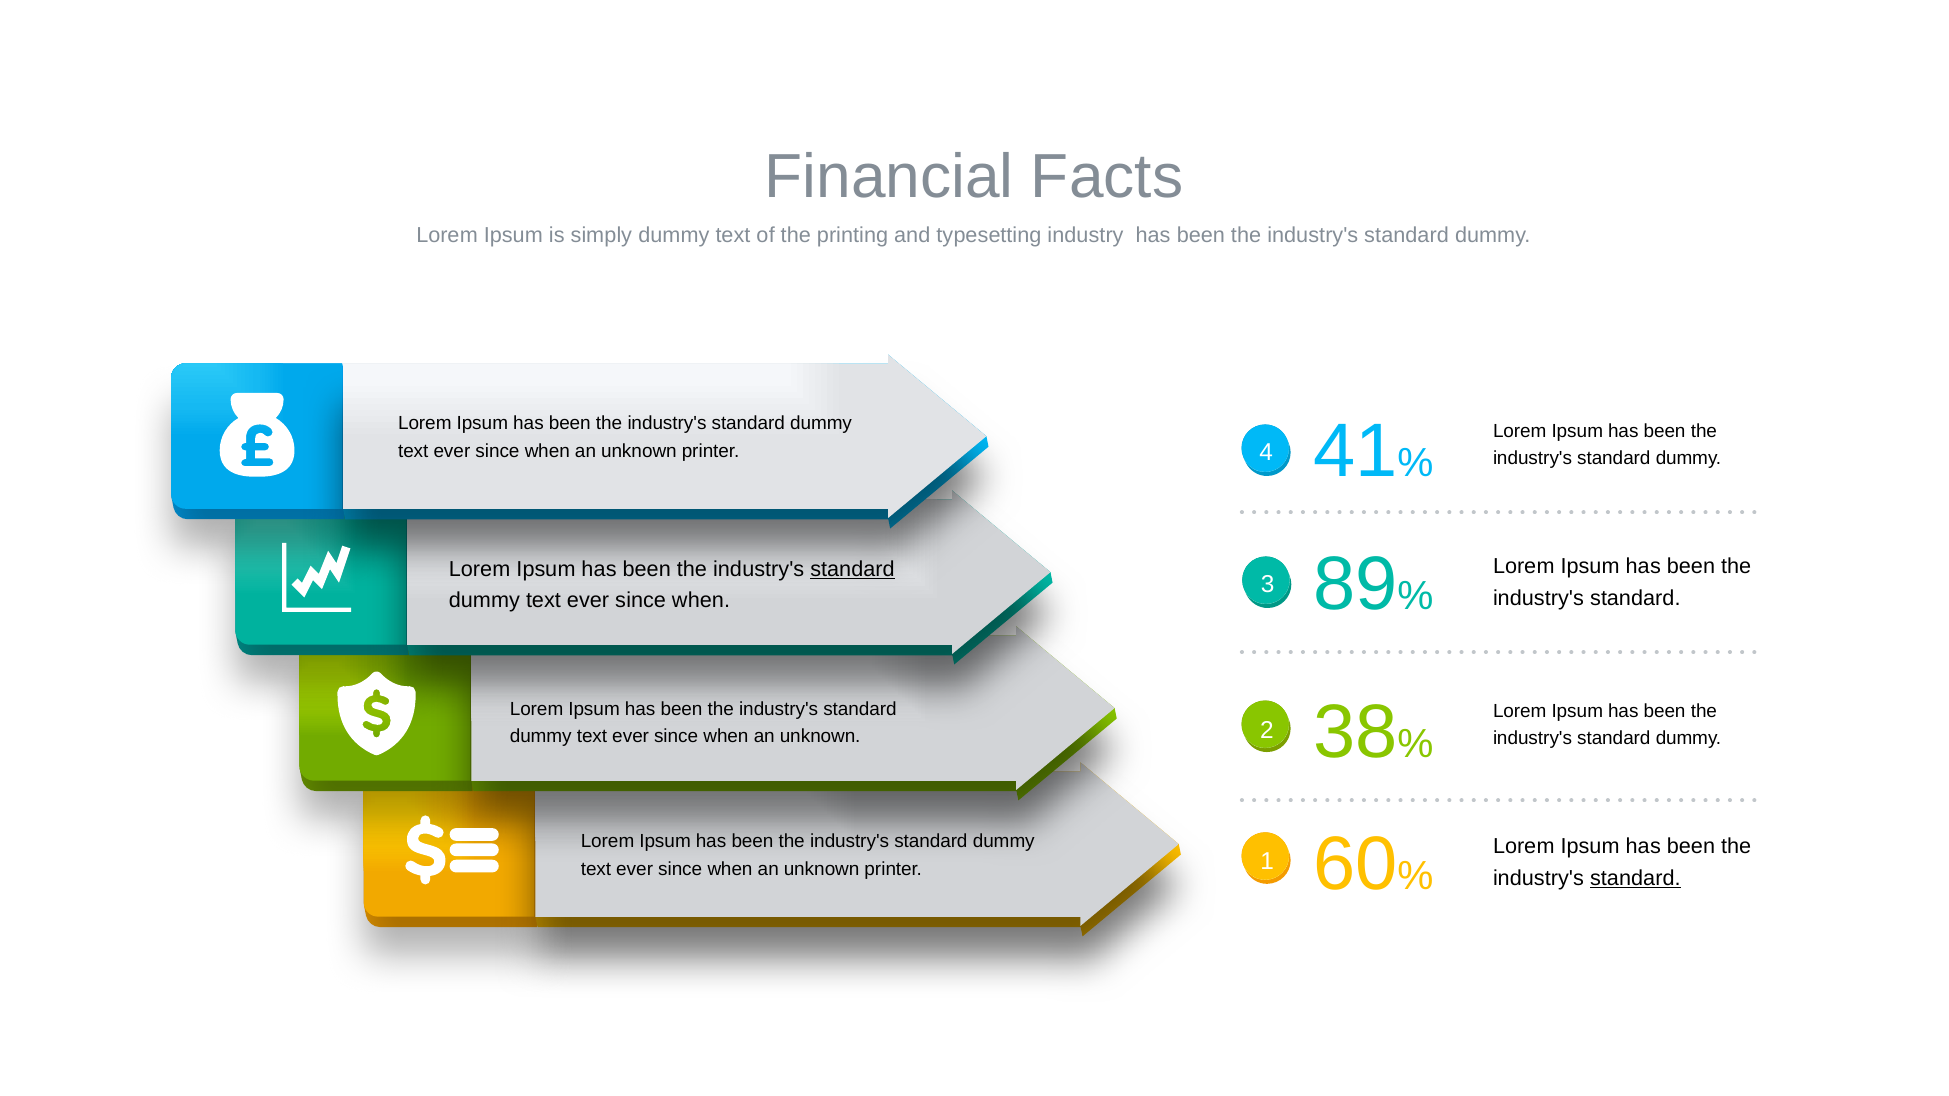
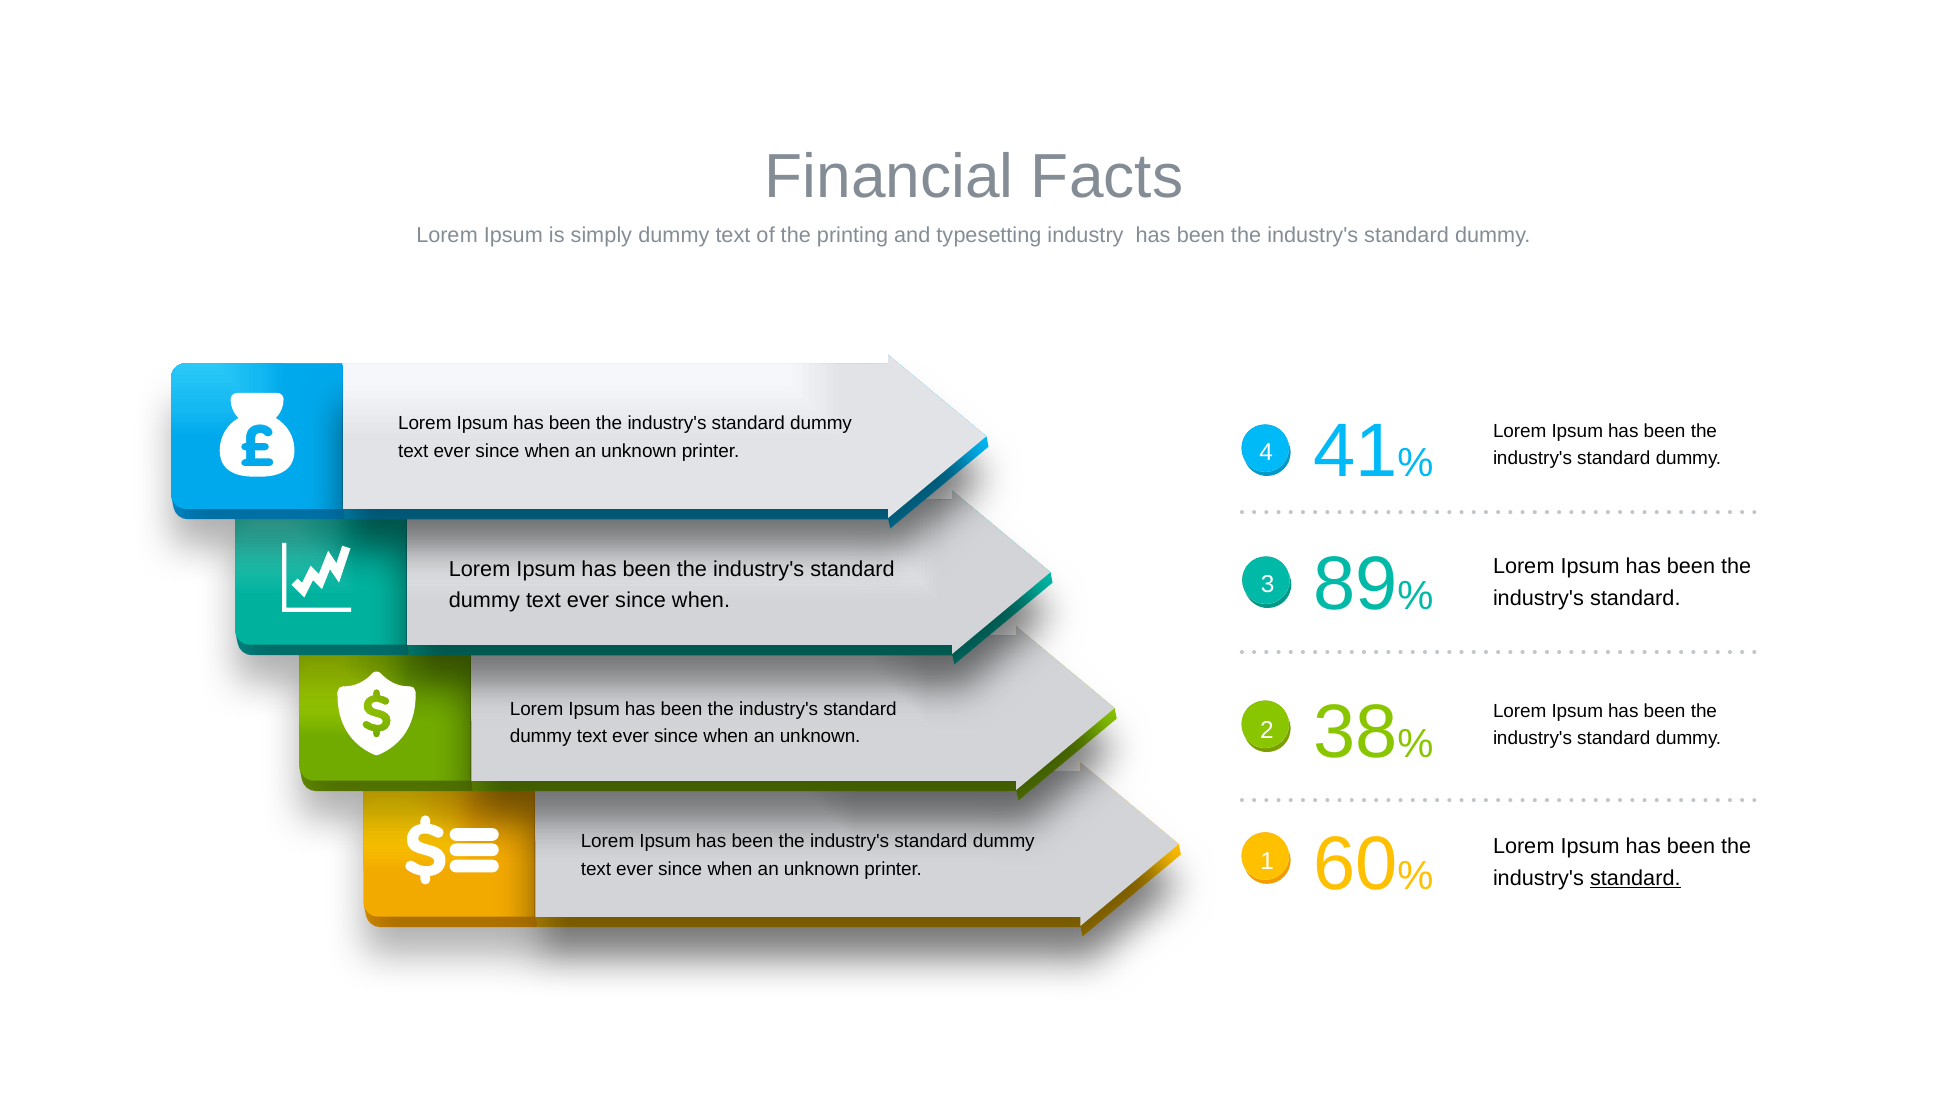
standard underline: present -> none (852, 569)
